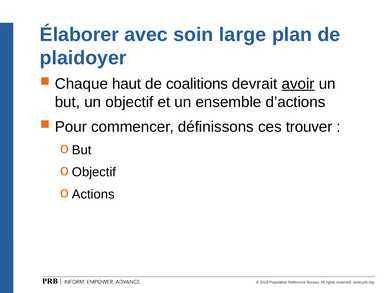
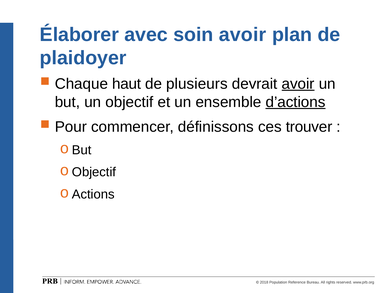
soin large: large -> avoir (243, 35)
coalitions: coalitions -> plusieurs (197, 84)
d’actions underline: none -> present (296, 102)
